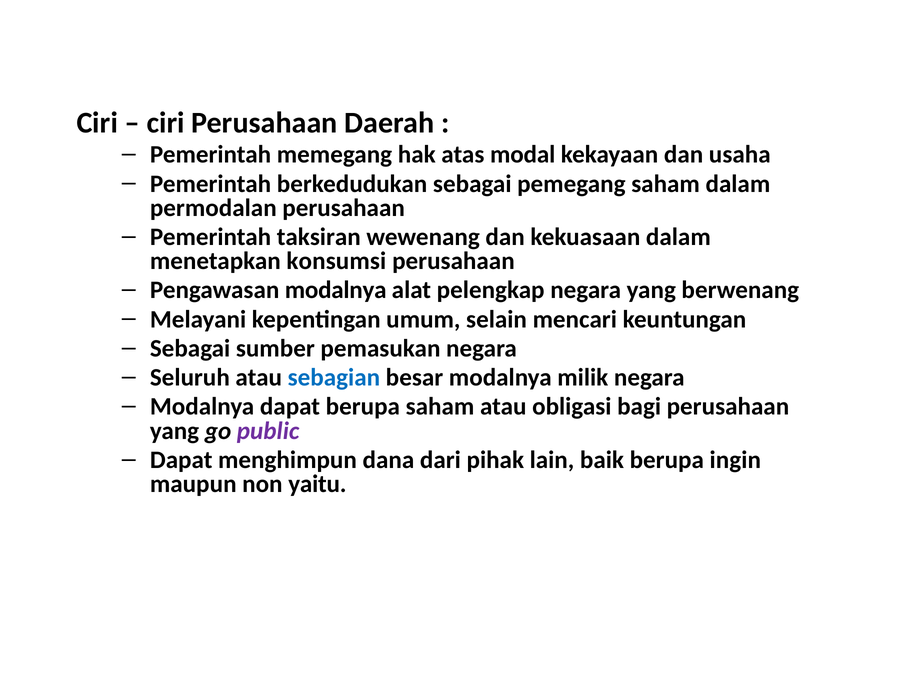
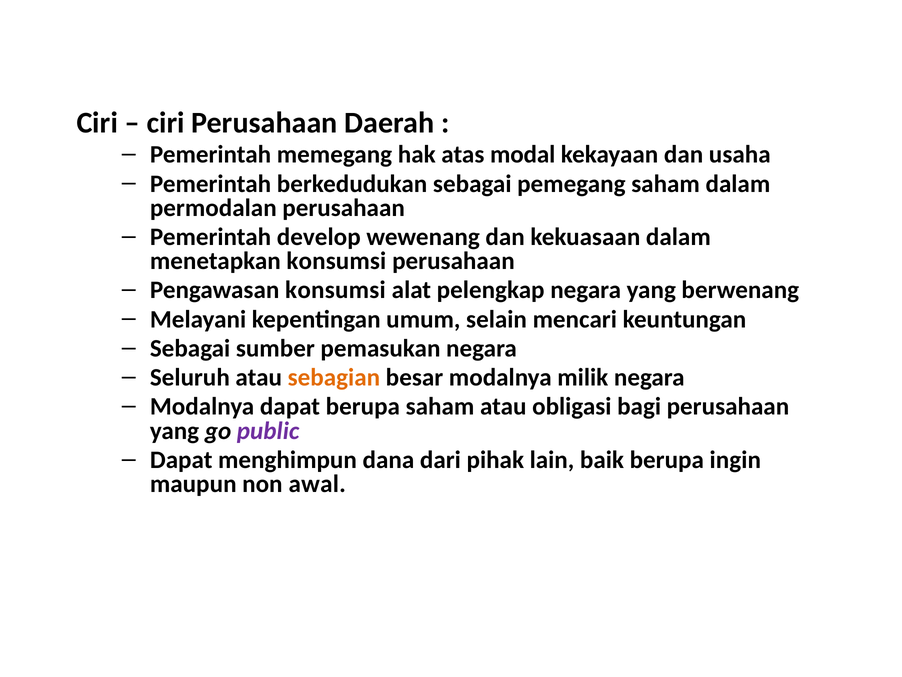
taksiran: taksiran -> develop (319, 237)
Pengawasan modalnya: modalnya -> konsumsi (335, 290)
sebagian colour: blue -> orange (334, 377)
yaitu: yaitu -> awal (317, 484)
